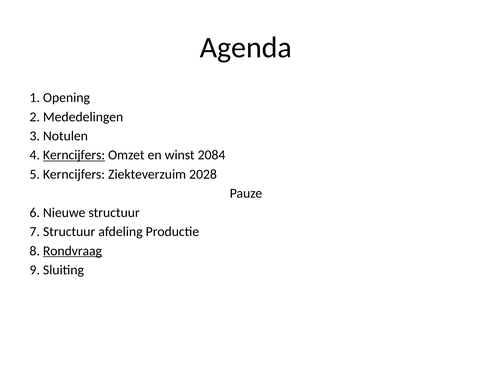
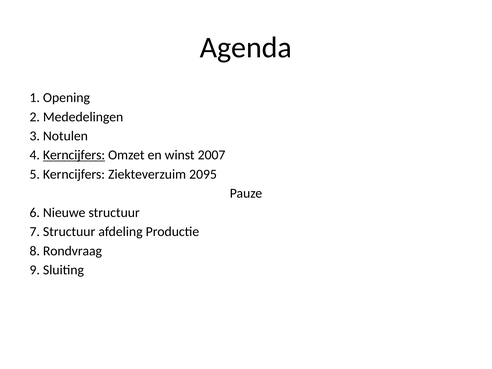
2084: 2084 -> 2007 (212, 155)
2028: 2028 -> 2095 (203, 174)
Rondvraag underline: present -> none (72, 251)
